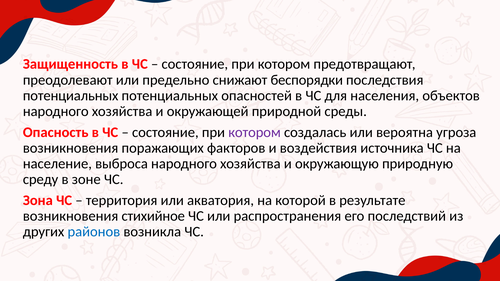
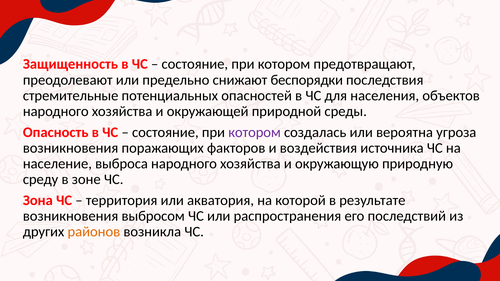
потенциальных: потенциальных -> стремительные (71, 96)
стихийное: стихийное -> выбросом (153, 216)
районов colour: blue -> orange (94, 232)
